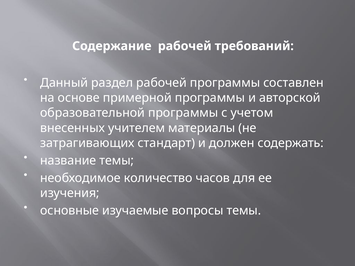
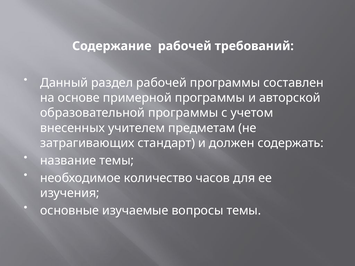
материалы: материалы -> предметам (202, 128)
